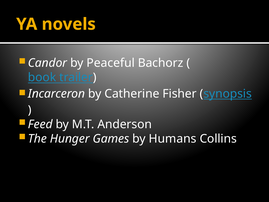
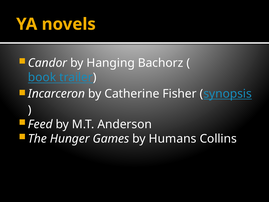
Peaceful: Peaceful -> Hanging (111, 63)
